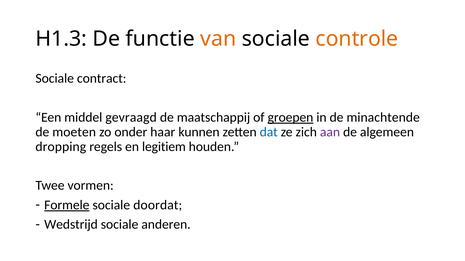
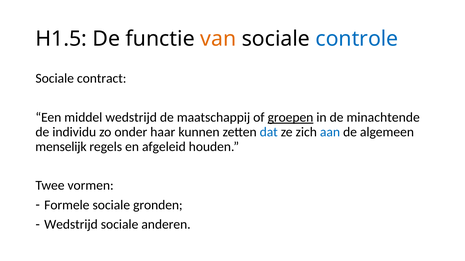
H1.3: H1.3 -> H1.5 (61, 39)
controle colour: orange -> blue (357, 39)
middel gevraagd: gevraagd -> wedstrijd (131, 118)
moeten: moeten -> individu (74, 132)
aan colour: purple -> blue (330, 132)
dropping: dropping -> menselijk (61, 147)
legitiem: legitiem -> afgeleid (164, 147)
Formele underline: present -> none (67, 205)
doordat: doordat -> gronden (158, 205)
